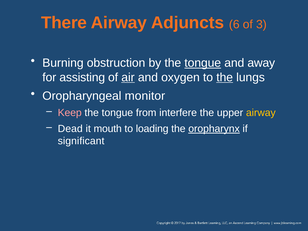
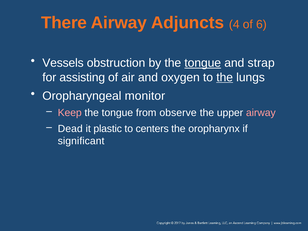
6: 6 -> 4 (234, 24)
3: 3 -> 6 (261, 24)
Burning: Burning -> Vessels (63, 63)
away: away -> strap (261, 63)
air underline: present -> none (128, 77)
interfere: interfere -> observe (178, 113)
airway colour: yellow -> pink (261, 113)
mouth: mouth -> plastic (108, 129)
loading: loading -> centers (152, 129)
oropharynx underline: present -> none (214, 129)
